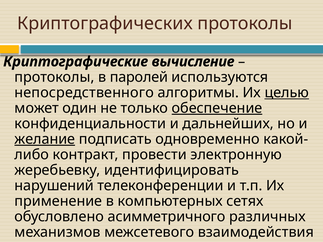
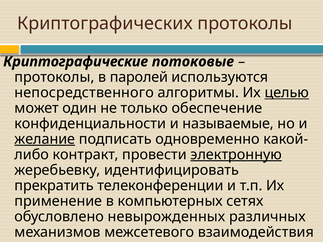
вычисление: вычисление -> потоковые (193, 62)
обеспечение underline: present -> none (217, 108)
дальнейших: дальнейших -> называемые (228, 124)
электронную underline: none -> present (236, 155)
нарушений: нарушений -> прекратить (54, 186)
асимметричного: асимметричного -> невырожденных (166, 217)
